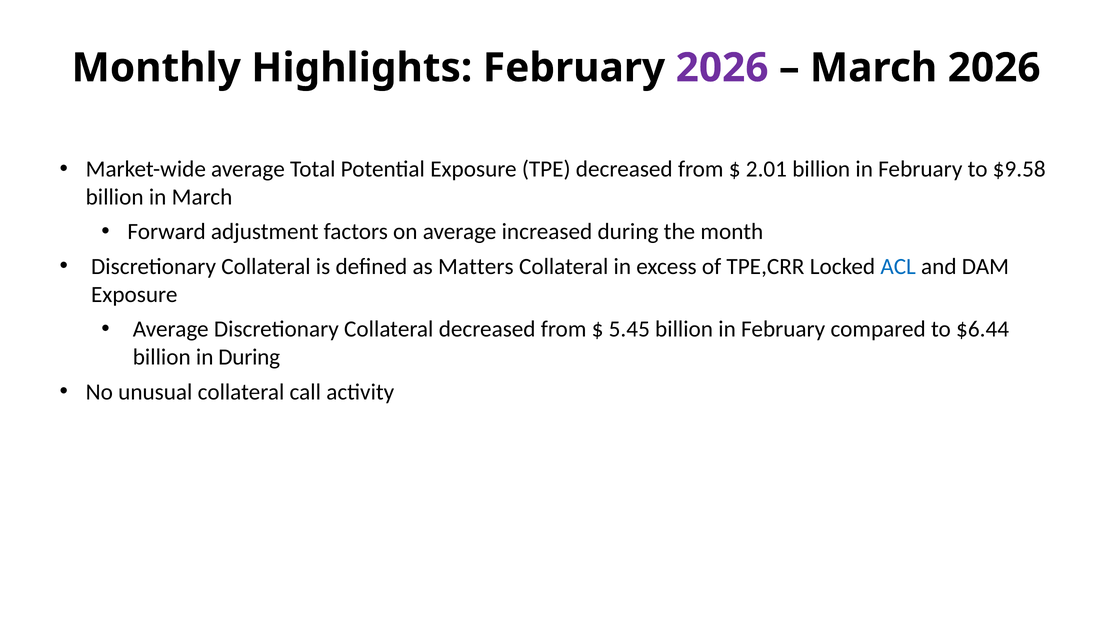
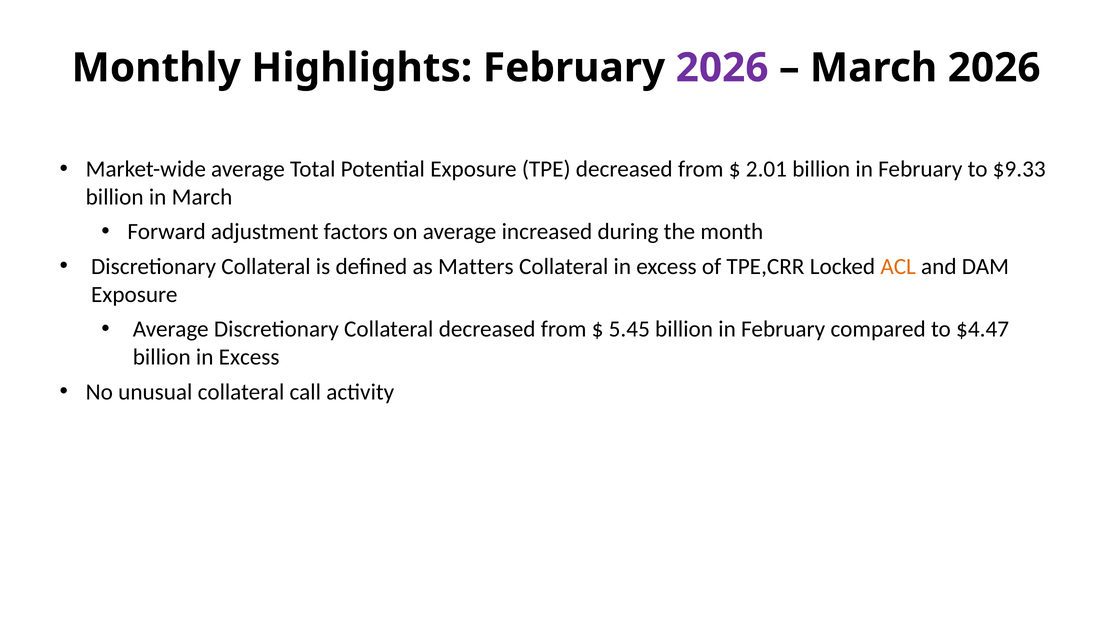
$9.58: $9.58 -> $9.33 (1019, 169)
ACL colour: blue -> orange (898, 267)
$6.44: $6.44 -> $4.47 (983, 329)
billion in During: During -> Excess (249, 357)
